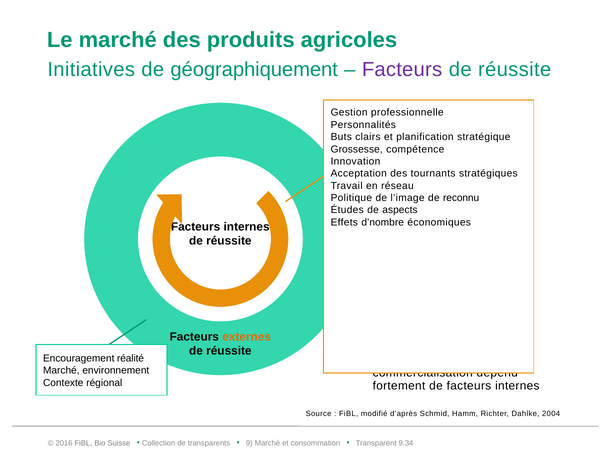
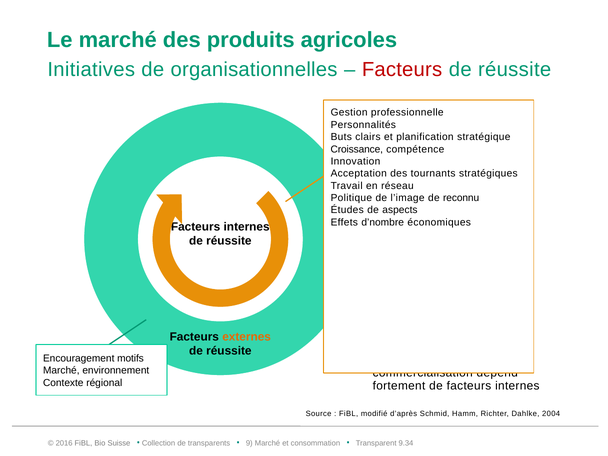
géographiquement: géographiquement -> organisationnelles (254, 70)
Facteurs colour: purple -> red (402, 70)
Grossesse: Grossesse -> Croissance (357, 149)
réalité: réalité -> motifs (130, 358)
